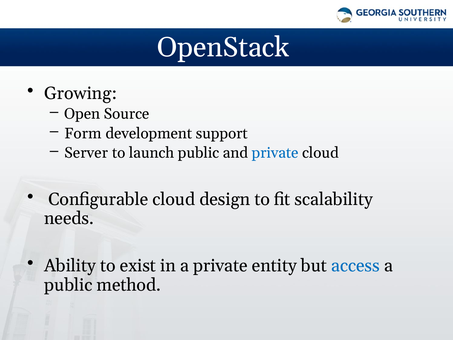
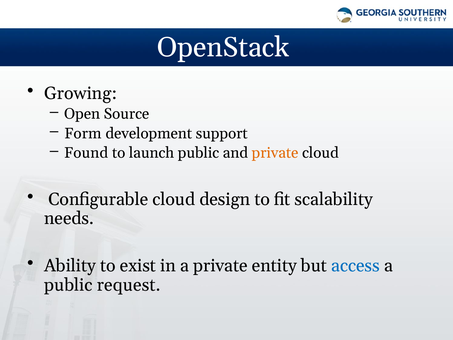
Server: Server -> Found (86, 153)
private colour: blue -> orange (275, 153)
method: method -> request (129, 285)
